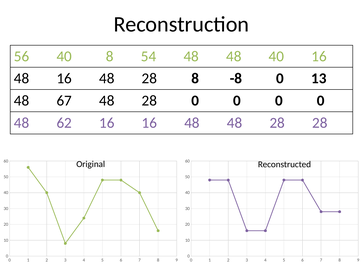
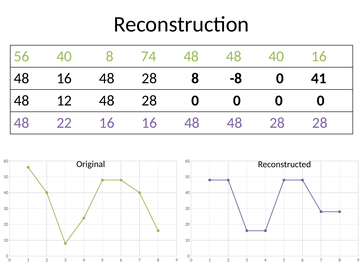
54: 54 -> 74 (149, 56)
13: 13 -> 41 (319, 79)
67: 67 -> 12 (64, 101)
62: 62 -> 22 (64, 123)
